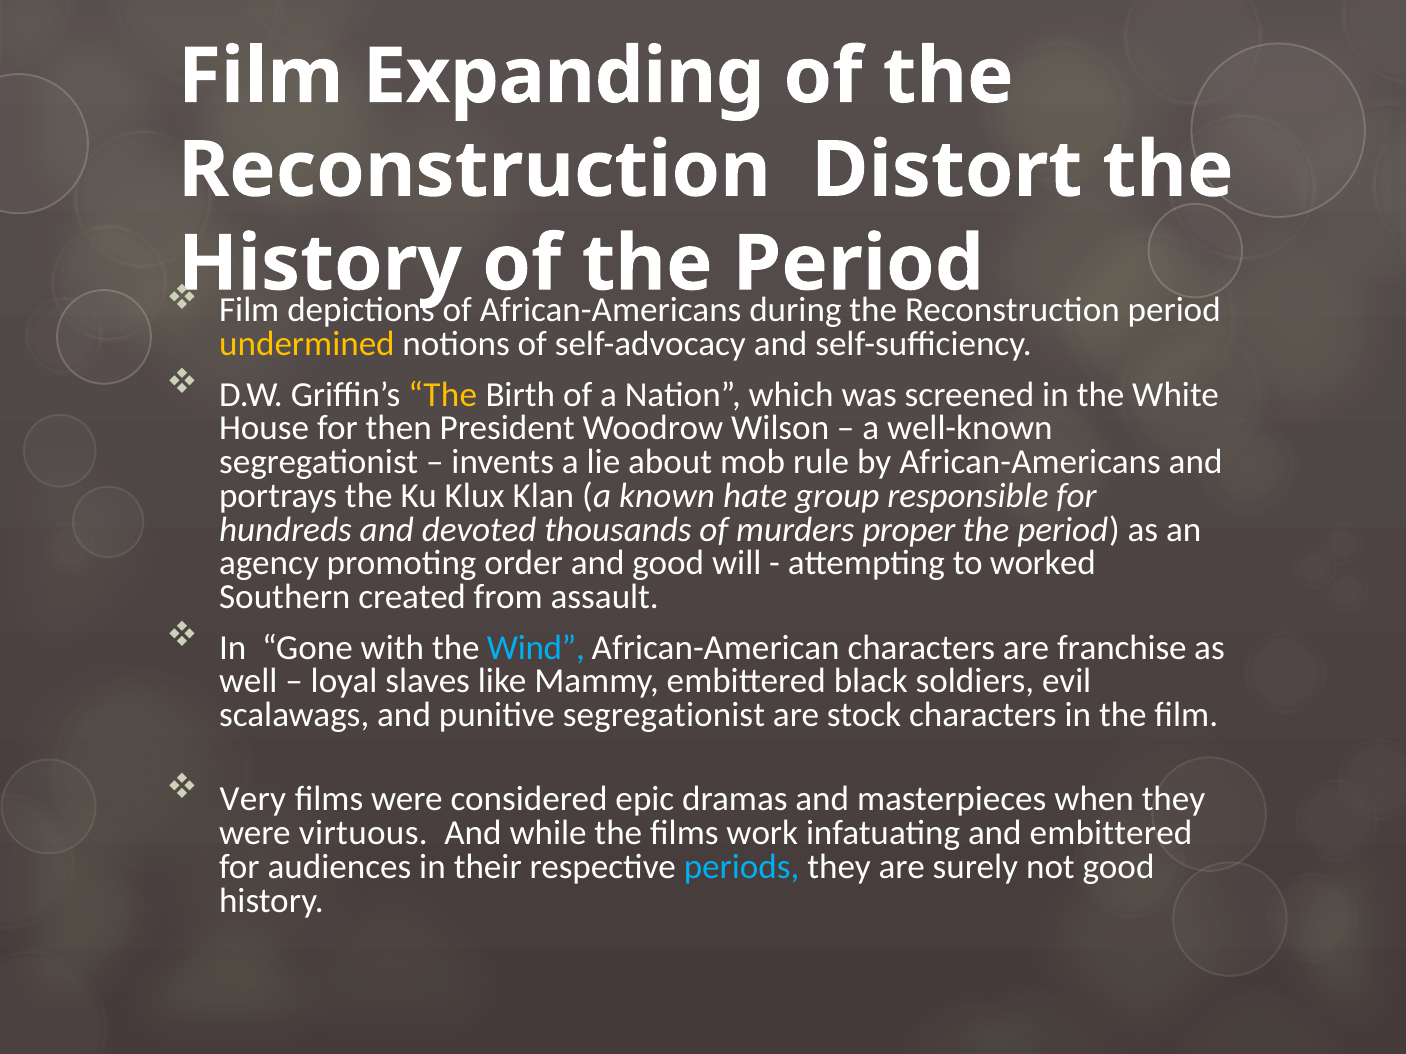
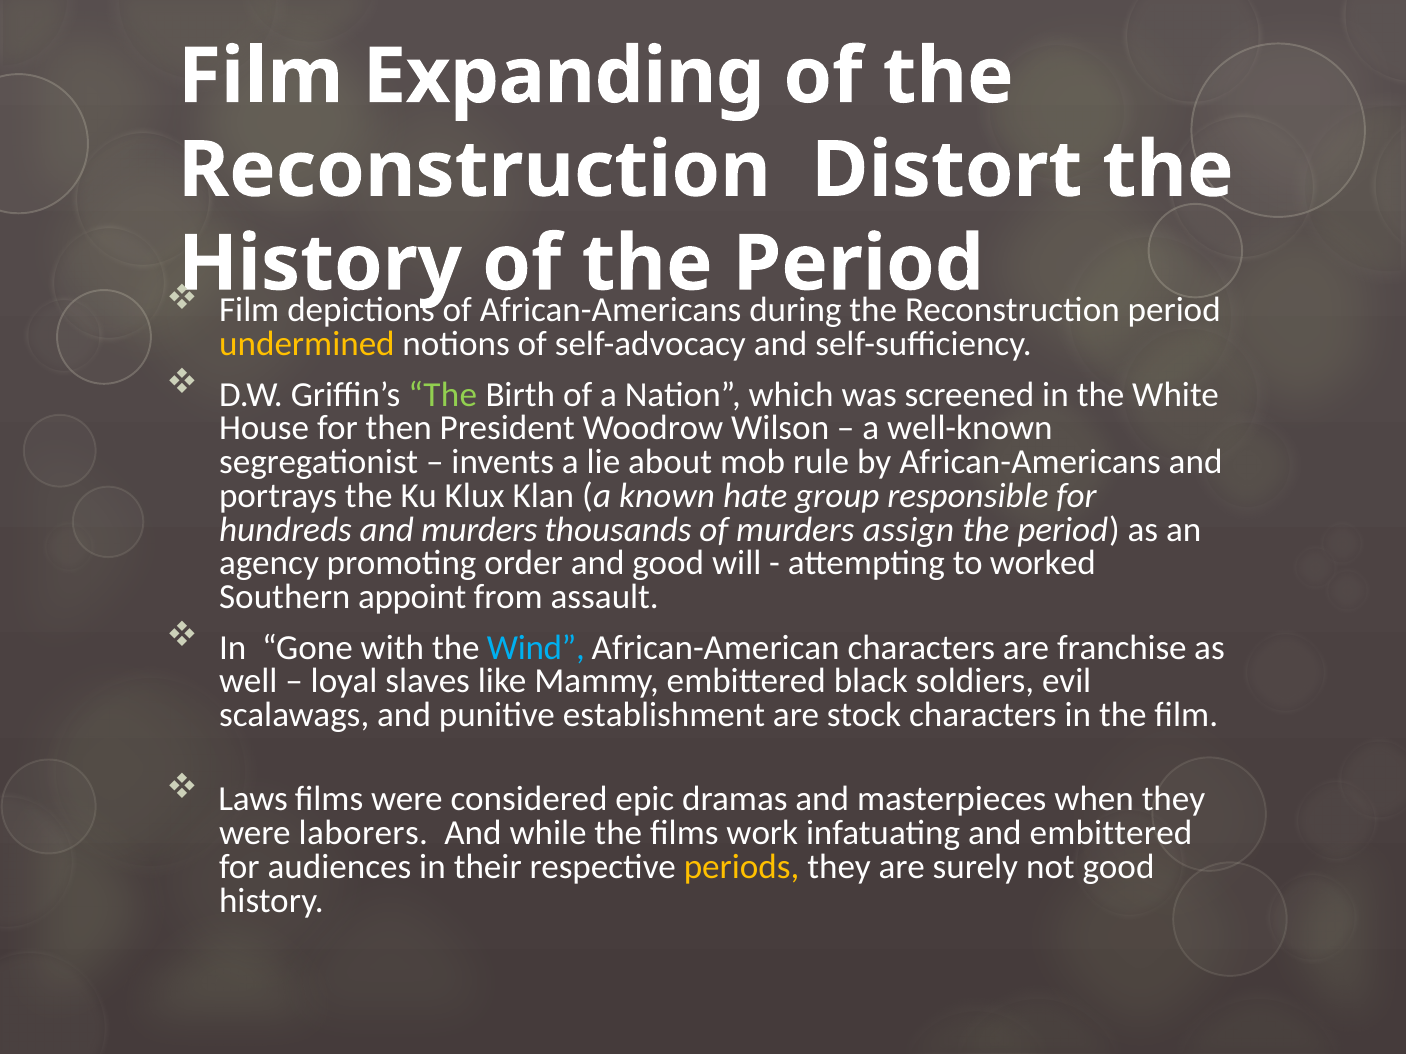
The colour: yellow -> light green (443, 395)
and devoted: devoted -> murders (479, 530)
proper: proper -> assign (909, 530)
created: created -> appoint (412, 597)
punitive segregationist: segregationist -> establishment (664, 715)
Very: Very -> Laws (253, 800)
virtuous: virtuous -> laborers (363, 834)
periods colour: light blue -> yellow (742, 867)
